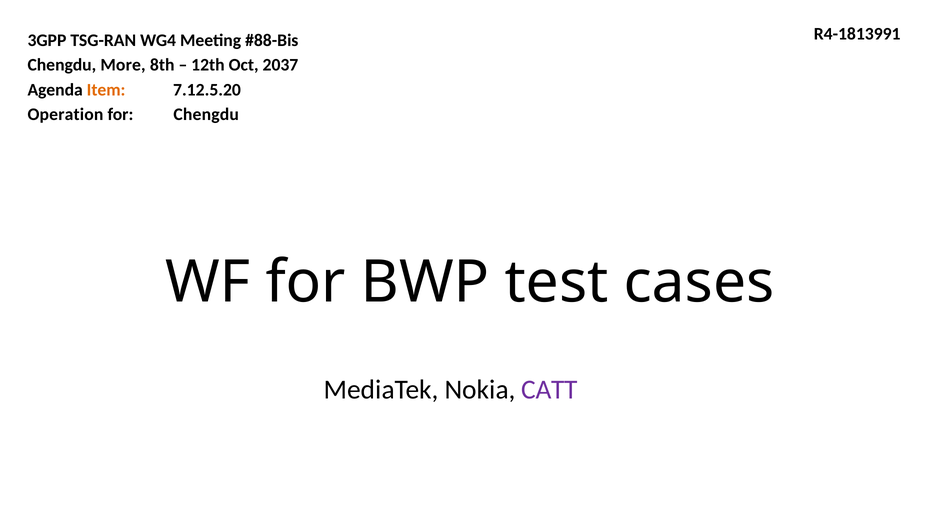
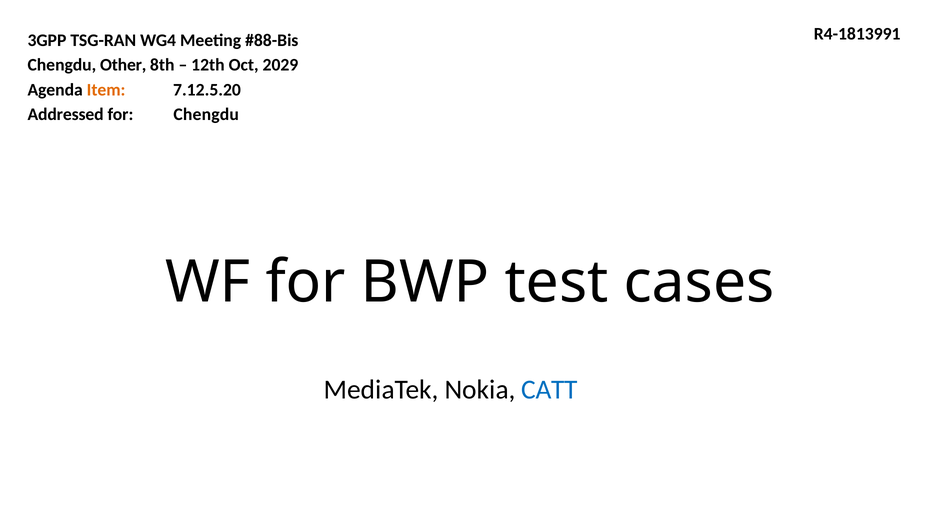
More: More -> Other (123, 65)
2037: 2037 -> 2029 (280, 65)
Operation: Operation -> Addressed (66, 114)
CATT colour: purple -> blue (550, 389)
